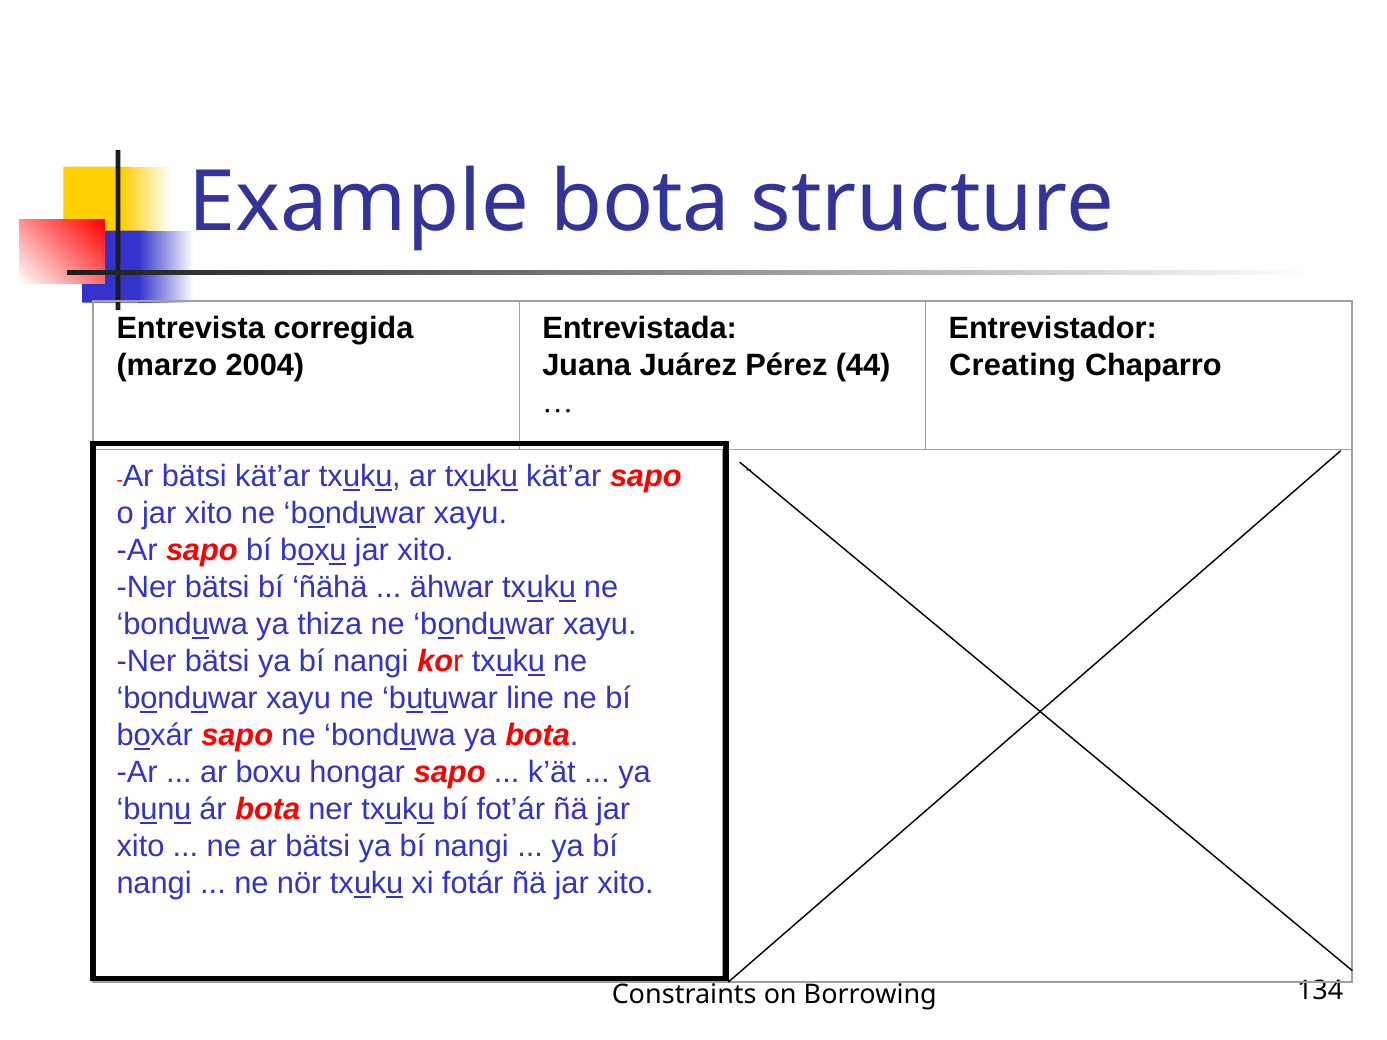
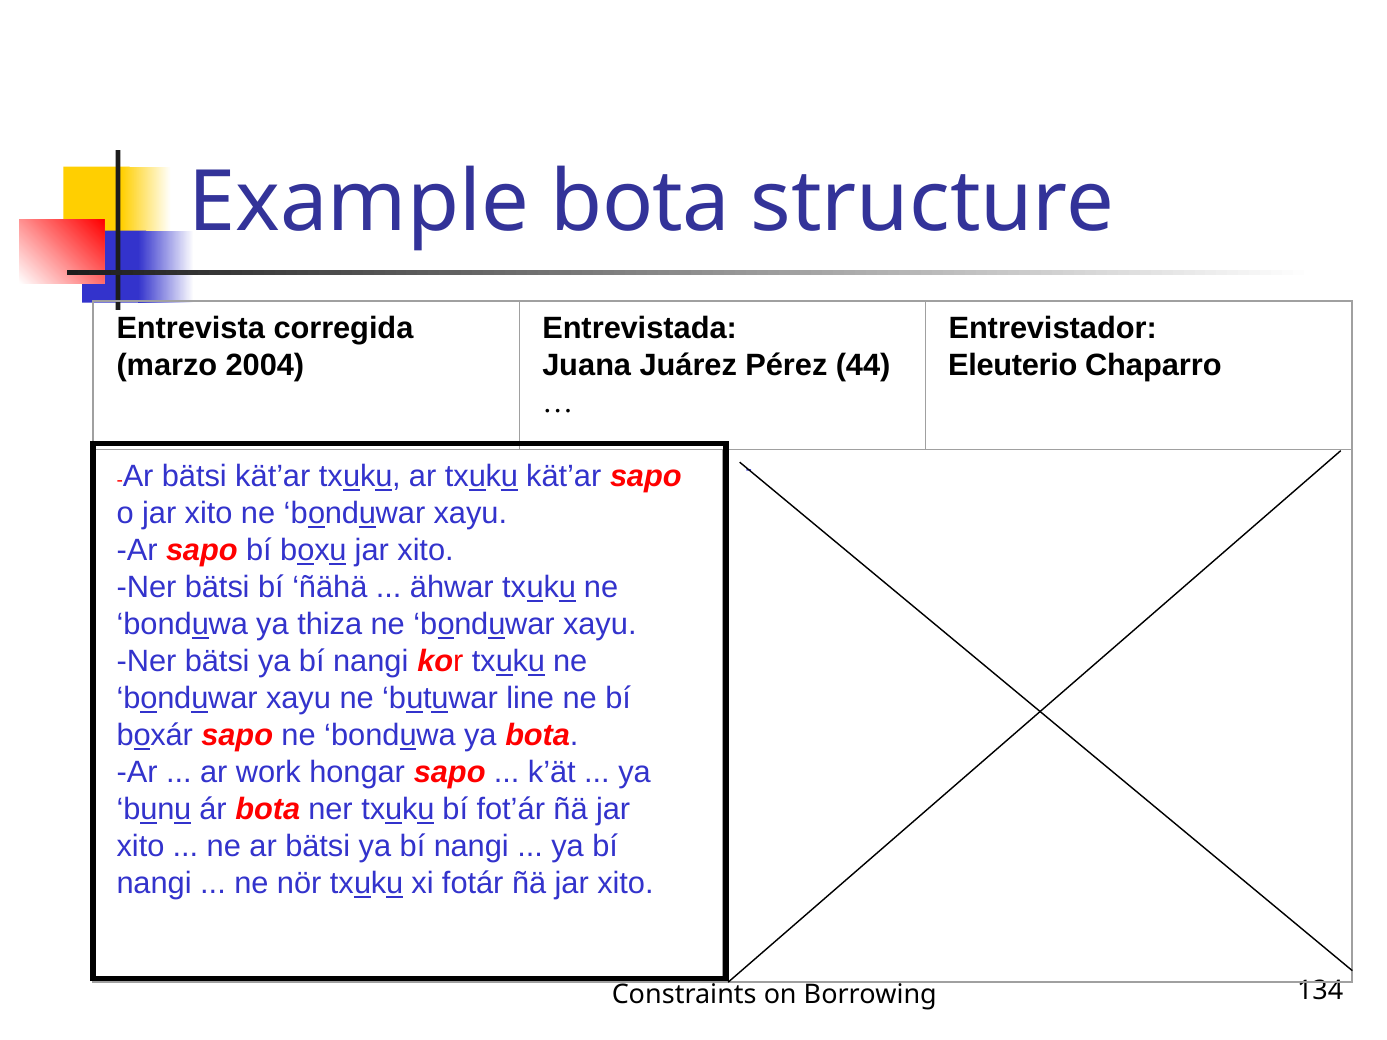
Creating: Creating -> Eleuterio (1013, 366)
ar boxu: boxu -> work (268, 773)
